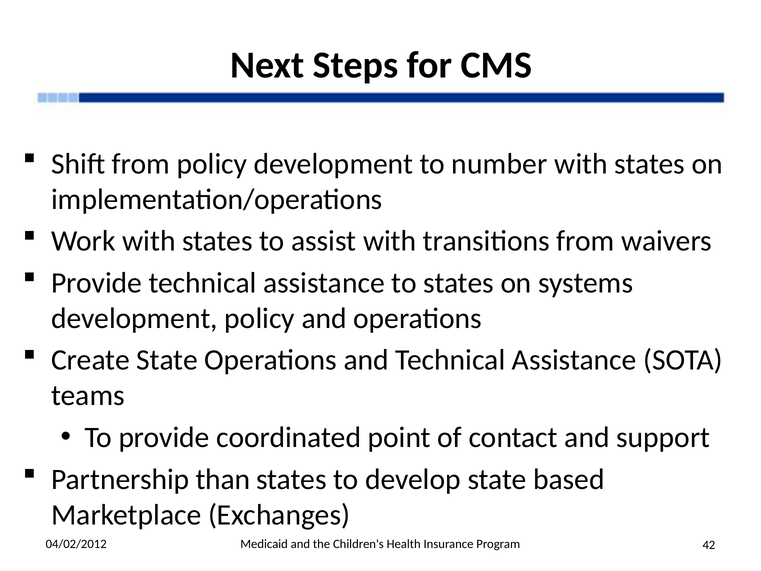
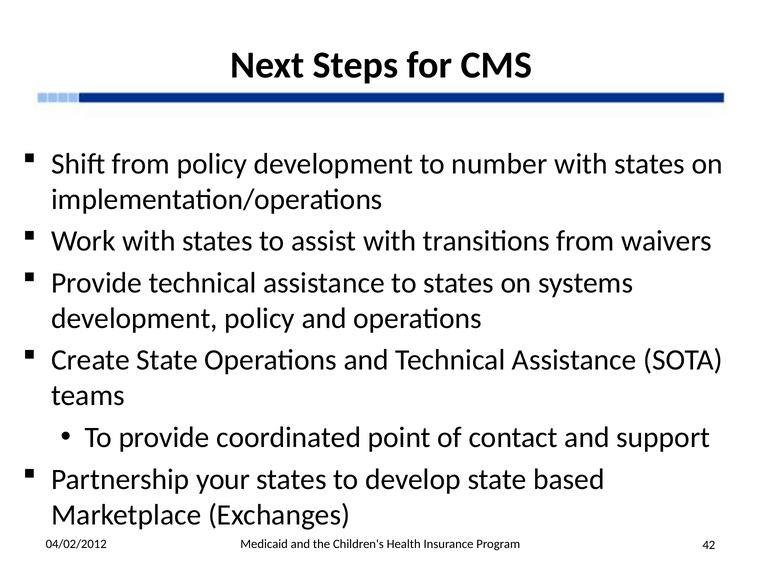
than: than -> your (223, 479)
